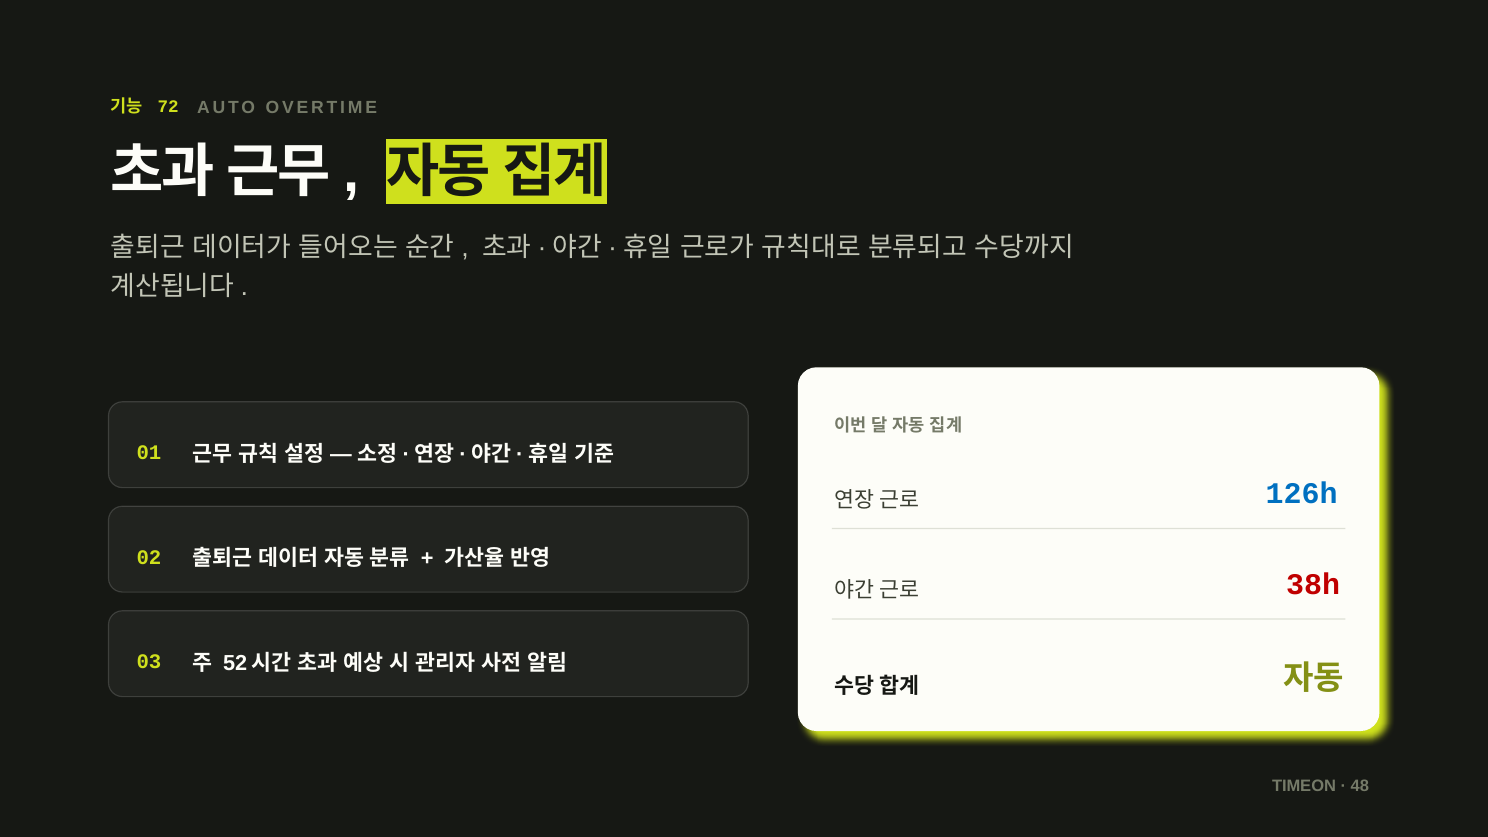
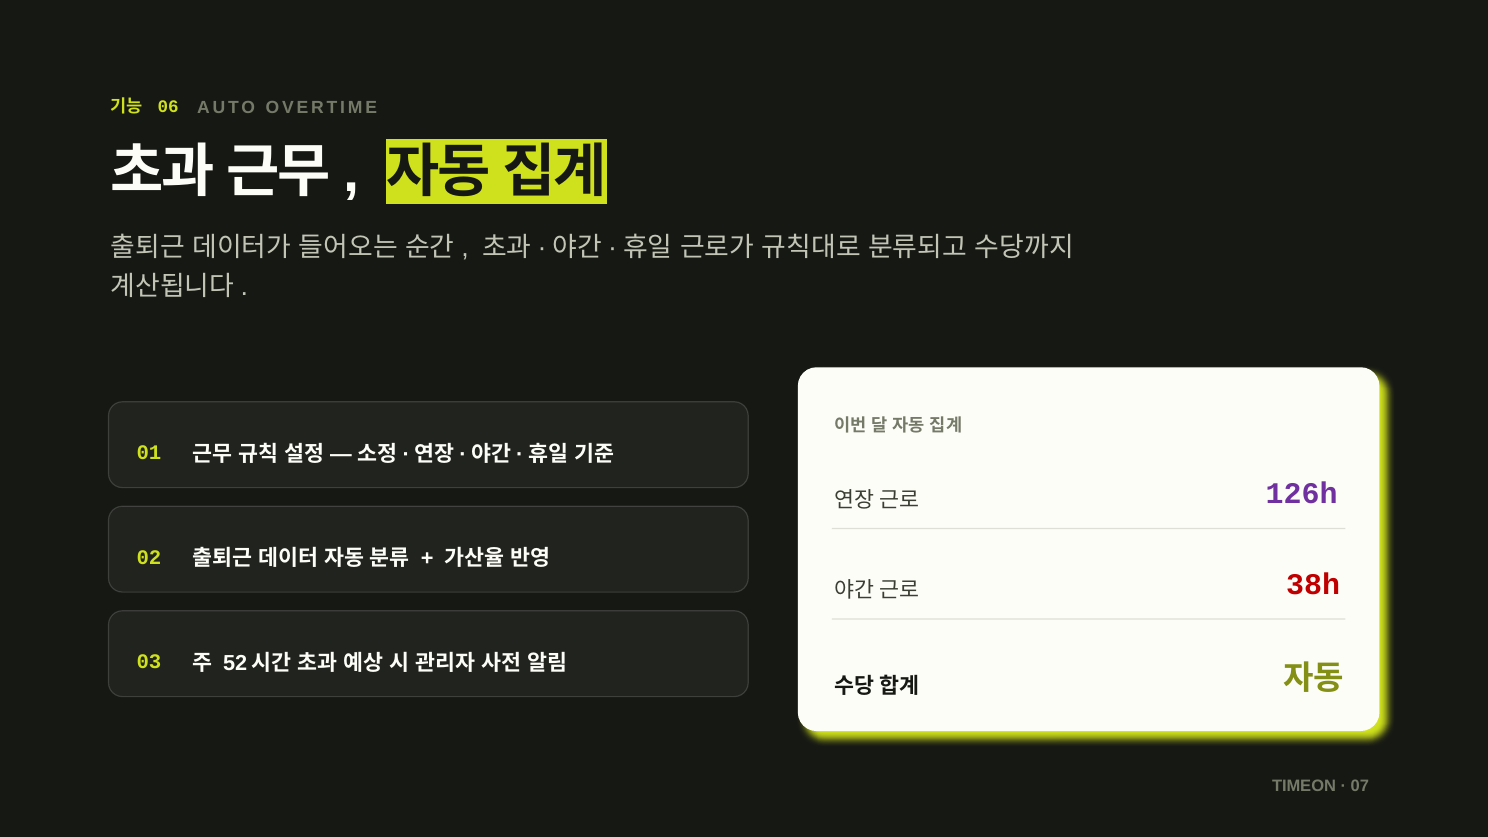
72: 72 -> 06 (168, 107)
126h colour: blue -> purple (1302, 494)
48: 48 -> 07 (1360, 786)
